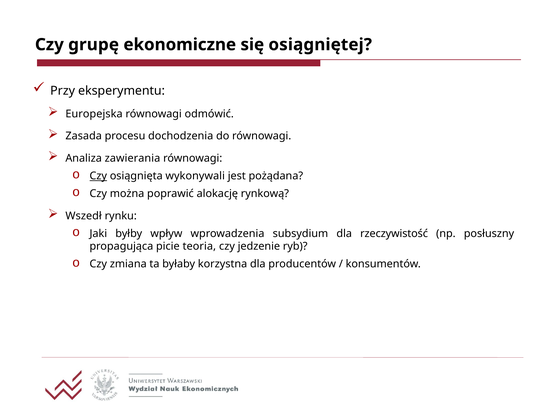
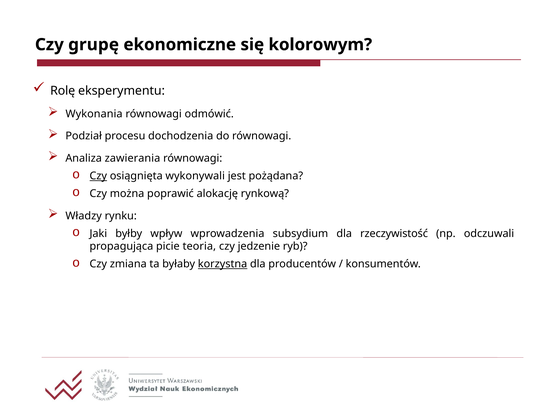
osiągniętej: osiągniętej -> kolorowym (320, 45)
Przy: Przy -> Rolę (63, 91)
Europejska: Europejska -> Wykonania (94, 114)
Zasada: Zasada -> Podział (84, 136)
Wszedł: Wszedł -> Władzy (84, 216)
posłuszny: posłuszny -> odczuwali (489, 233)
korzystna underline: none -> present (223, 264)
